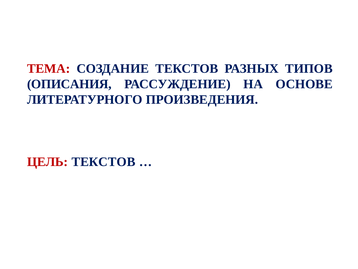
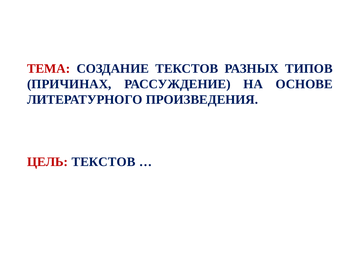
ОПИСАНИЯ: ОПИСАНИЯ -> ПРИЧИНАХ (69, 84)
